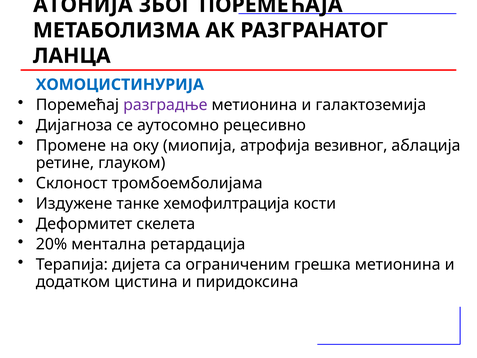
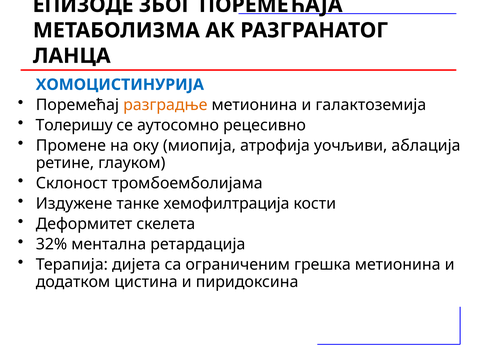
АТОНИЈА: АТОНИЈА -> ЕПИЗОДЕ (83, 5)
разградње colour: purple -> orange (165, 105)
Дијагноза: Дијагноза -> Толеришу (74, 125)
везивног: везивног -> уочљиви (351, 146)
20%: 20% -> 32% (51, 244)
